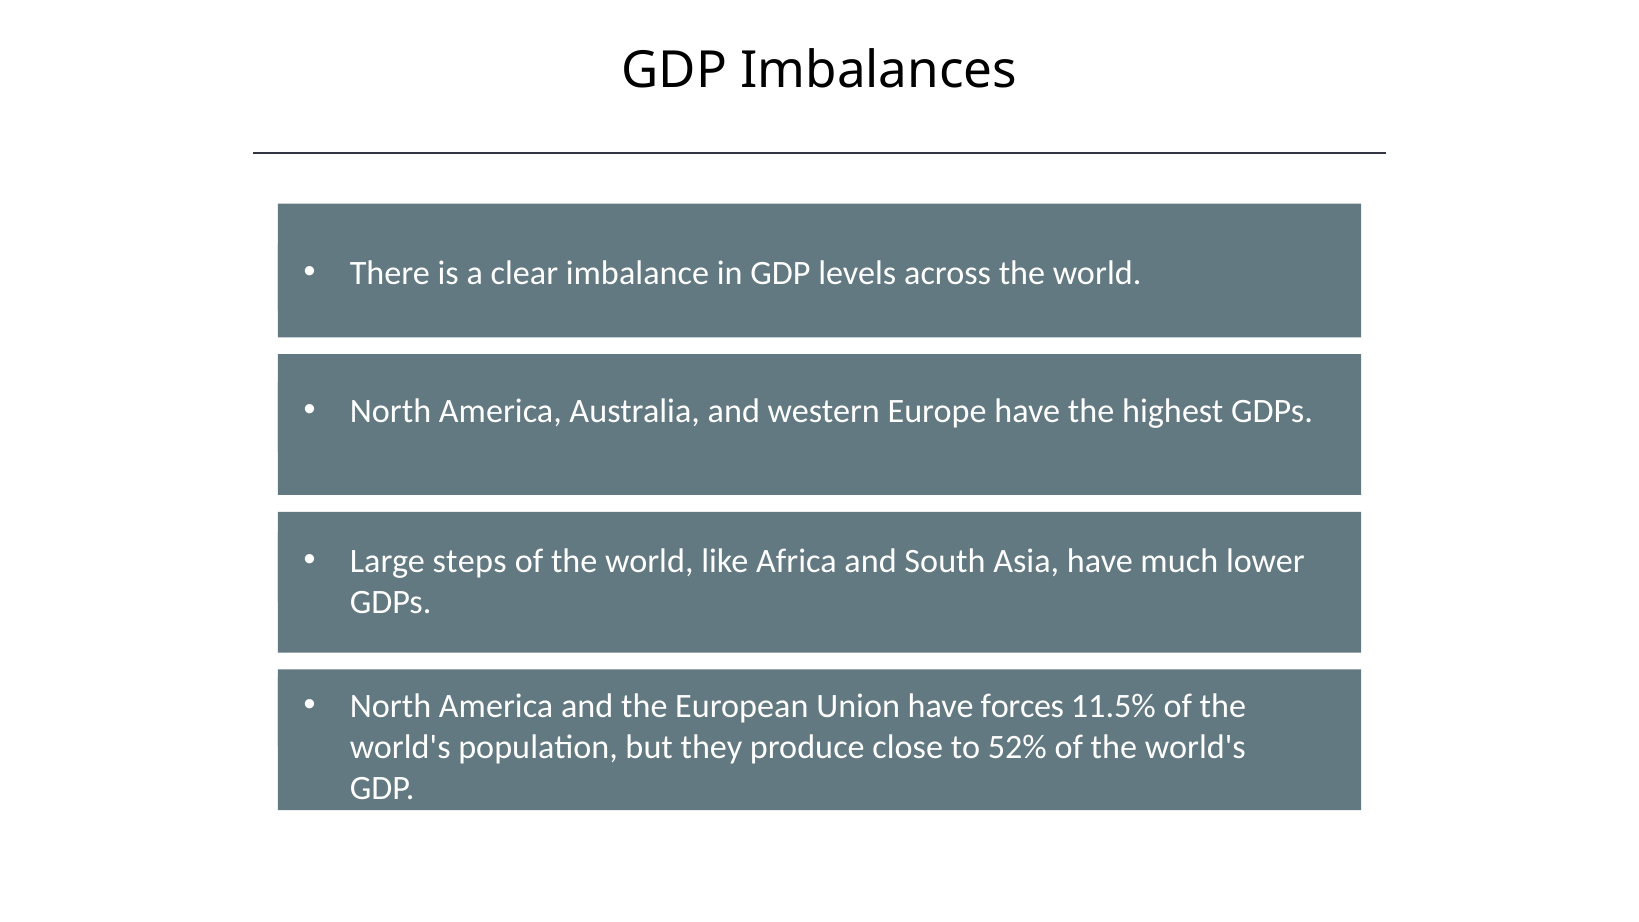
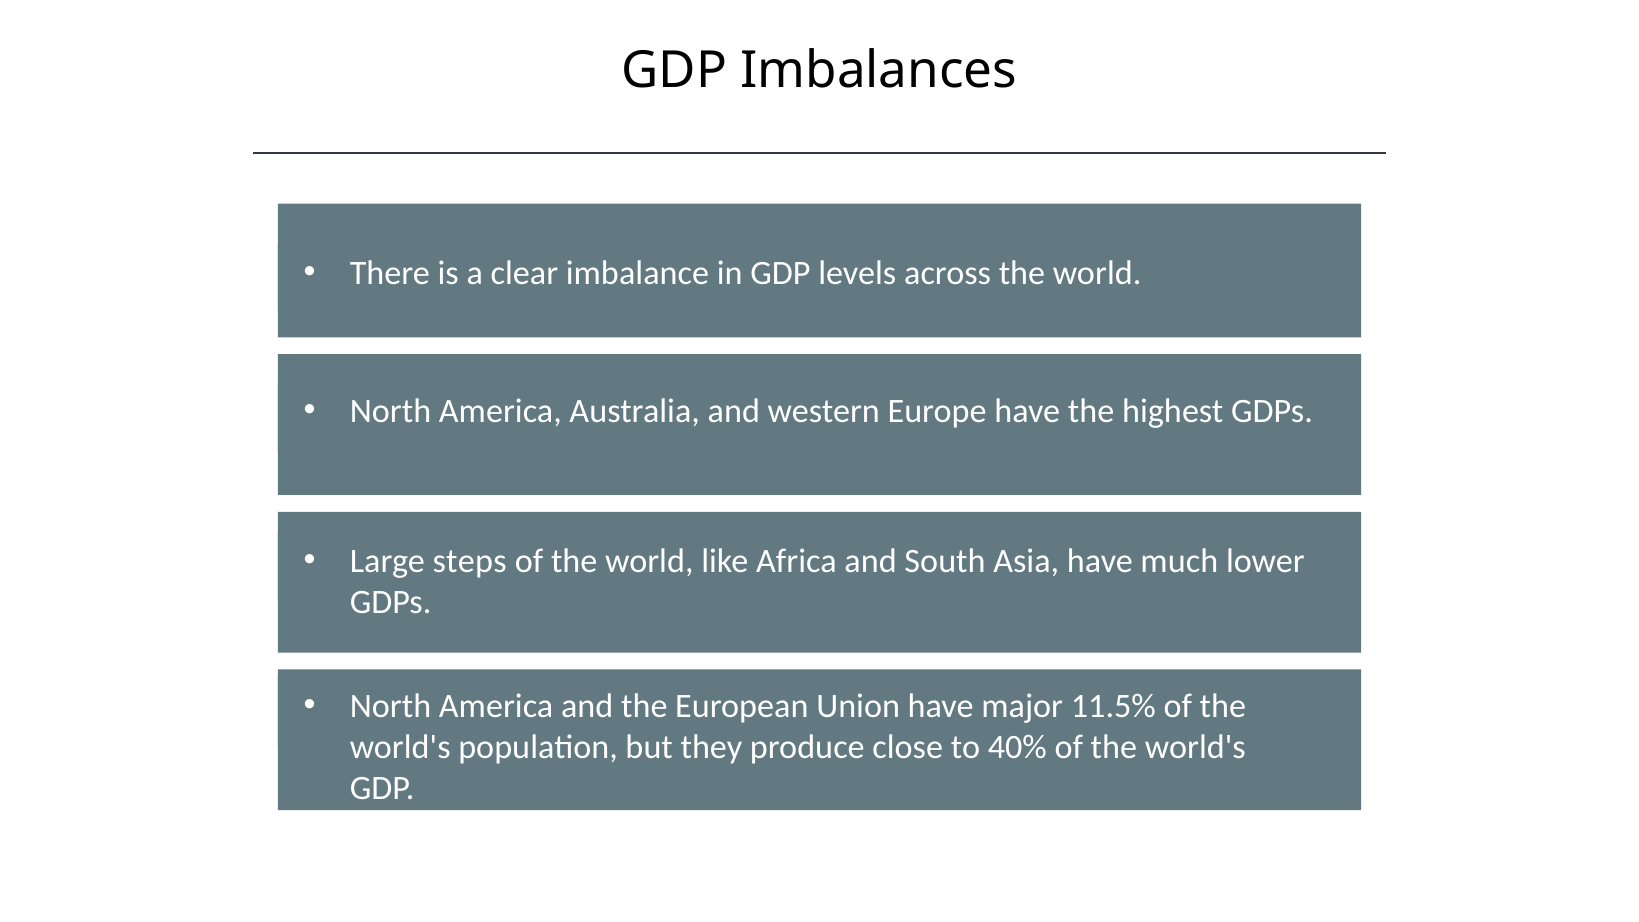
forces: forces -> major (1022, 706)
52%: 52% -> 40% (1017, 747)
